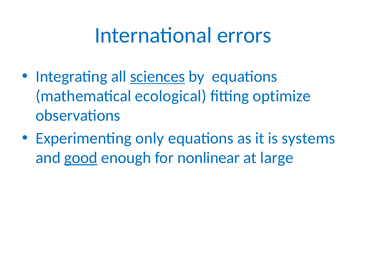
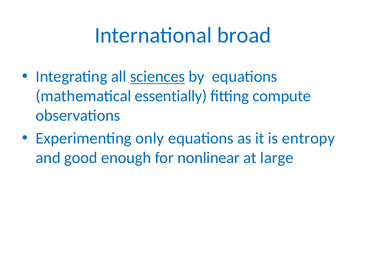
errors: errors -> broad (244, 35)
ecological: ecological -> essentially (171, 96)
optimize: optimize -> compute (282, 96)
systems: systems -> entropy (308, 139)
good underline: present -> none (81, 158)
